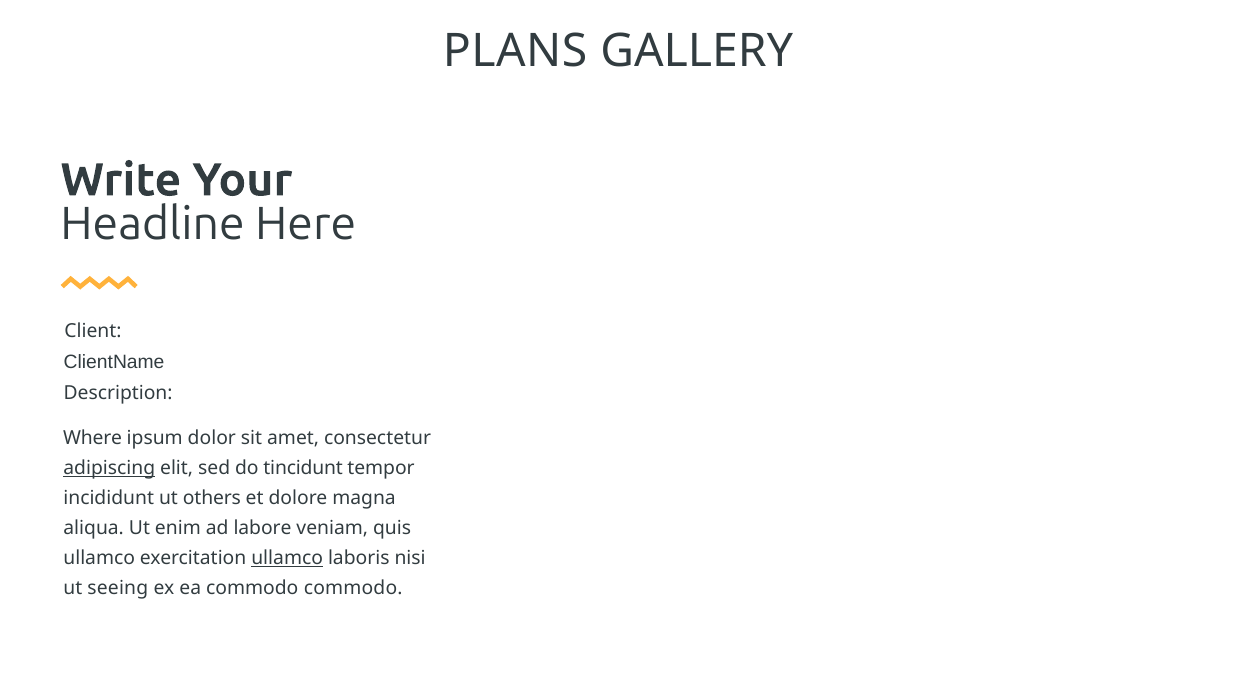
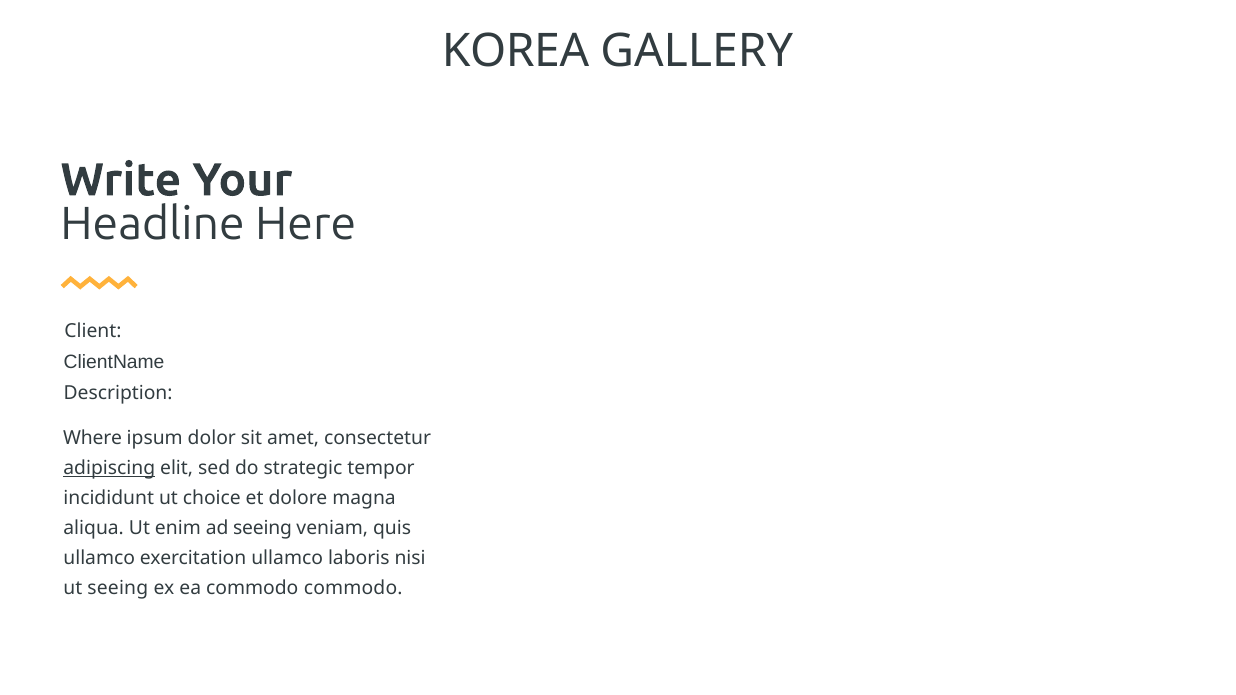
PLANS: PLANS -> KOREA (516, 51)
tincidunt: tincidunt -> strategic (303, 468)
others: others -> choice (212, 498)
ad labore: labore -> seeing (263, 528)
ullamco underline: present -> none (287, 559)
